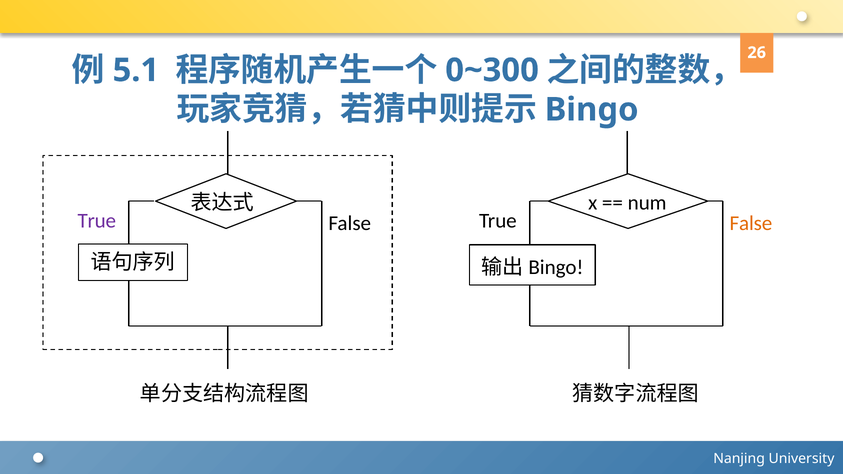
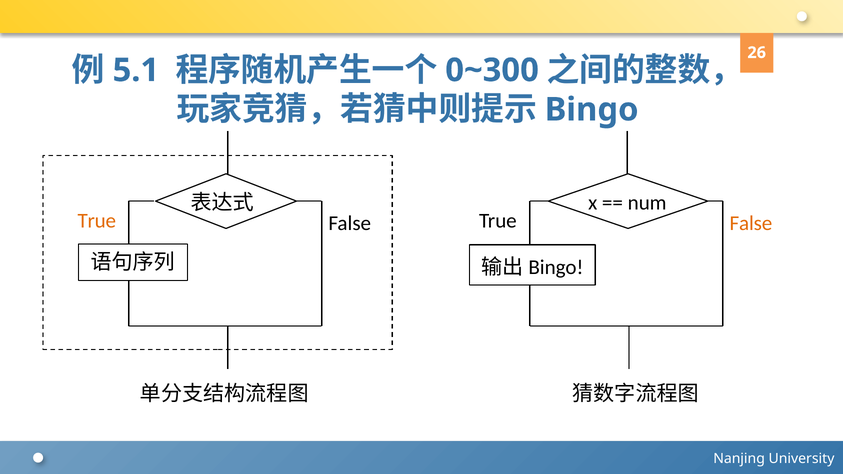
True colour: purple -> orange (97, 221)
